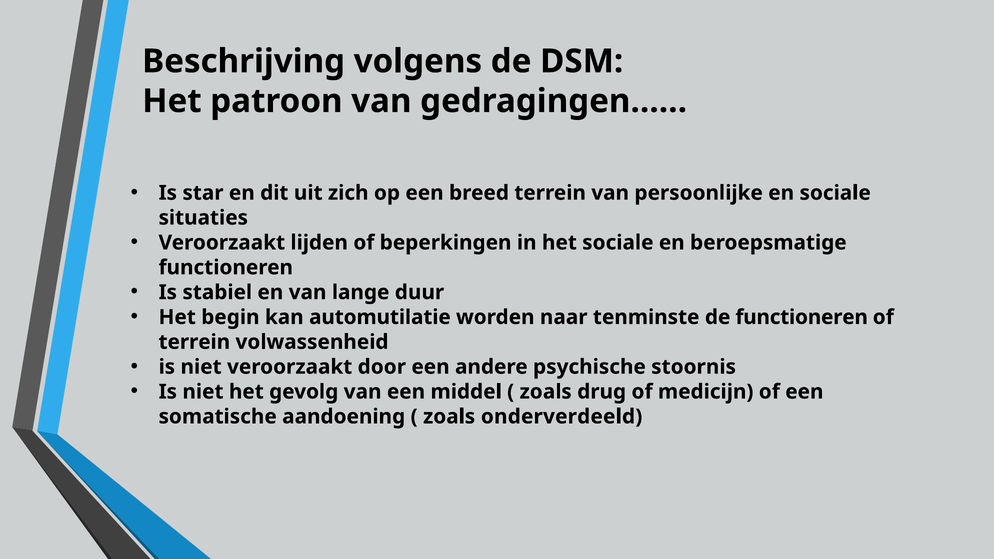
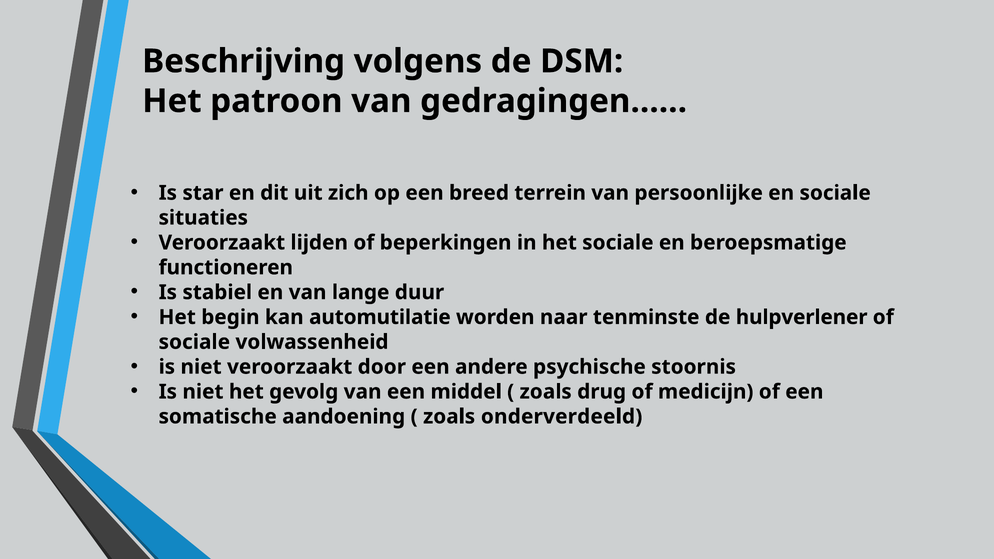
de functioneren: functioneren -> hulpverlener (802, 317)
terrein: terrein -> sociale (194, 342)
